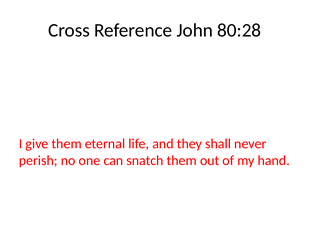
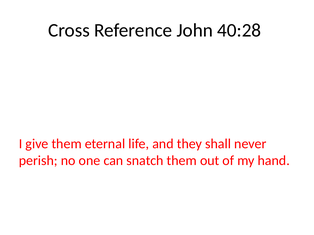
80:28: 80:28 -> 40:28 (239, 30)
